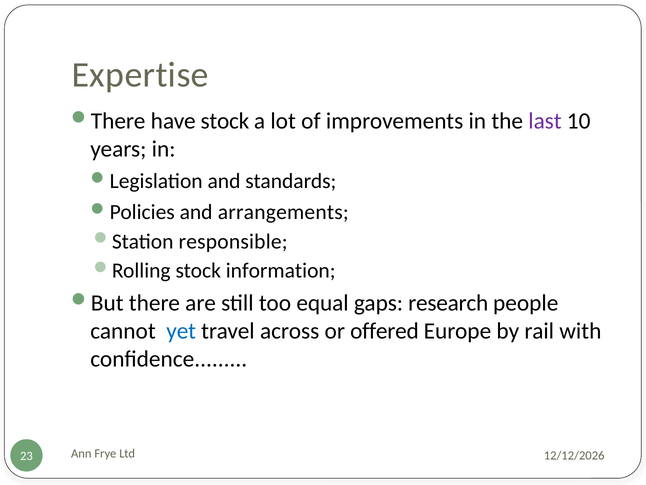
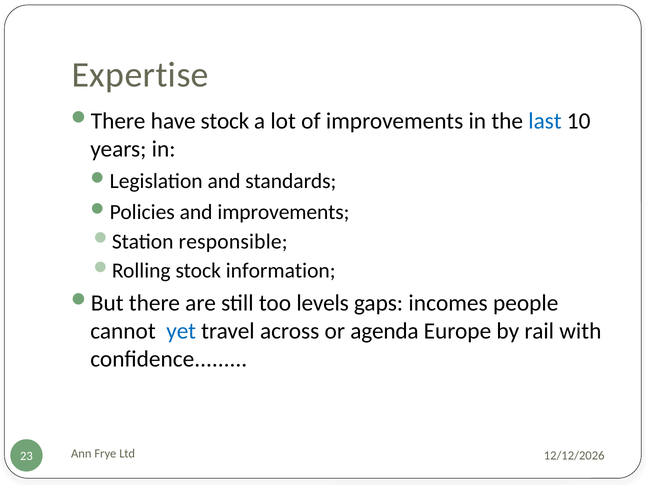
last colour: purple -> blue (545, 121)
and arrangements: arrangements -> improvements (283, 212)
equal: equal -> levels (323, 303)
research: research -> incomes (448, 303)
offered: offered -> agenda (384, 331)
